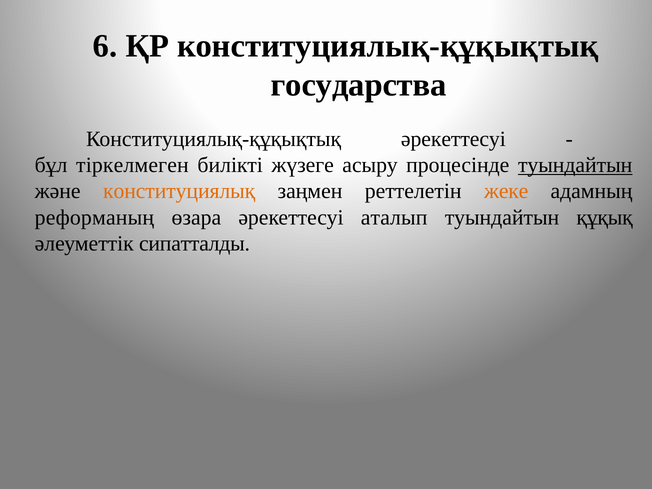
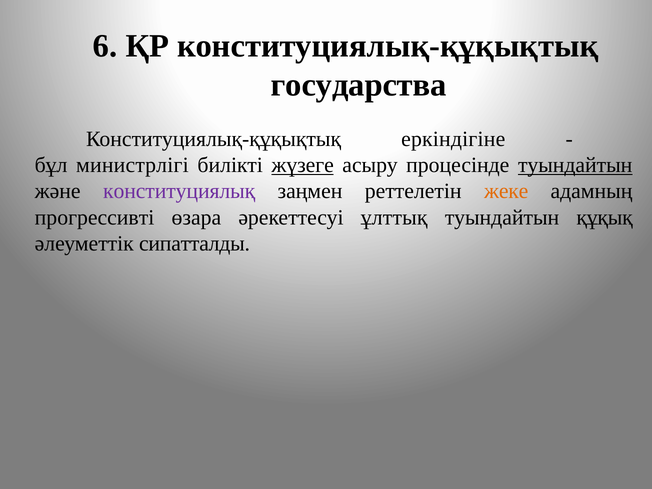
Конституциялық-құқықтық әрекеттесуі: әрекеттесуі -> еркіндігіне (453, 139)
тіркелмеген: тіркелмеген -> министрлігі (132, 165)
жүзеге underline: none -> present (303, 165)
конституциялық colour: orange -> purple (179, 191)
реформаның: реформаның -> прогрессивті (95, 217)
аталып: аталып -> ұлттық (394, 217)
